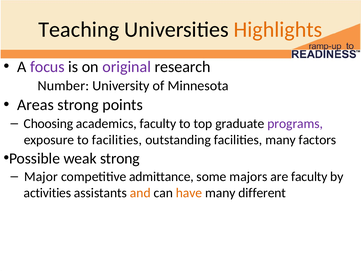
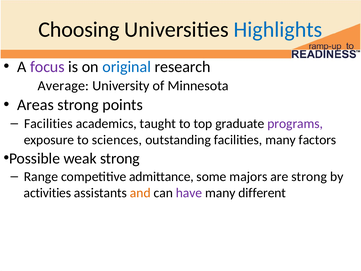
Teaching: Teaching -> Choosing (79, 30)
Highlights colour: orange -> blue (278, 30)
original colour: purple -> blue (127, 67)
Number: Number -> Average (63, 86)
Choosing: Choosing -> Facilities (48, 123)
academics faculty: faculty -> taught (158, 123)
to facilities: facilities -> sciences (117, 140)
Major: Major -> Range (41, 177)
are faculty: faculty -> strong (309, 177)
have colour: orange -> purple (189, 193)
